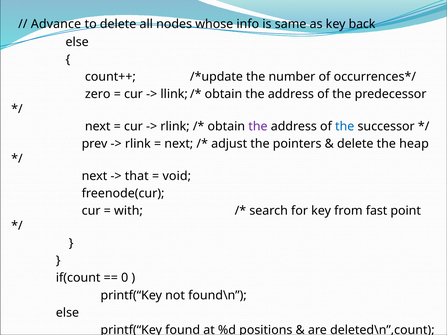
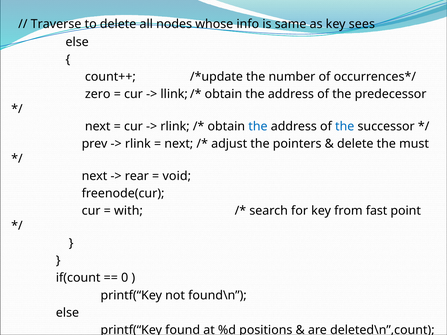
Advance: Advance -> Traverse (56, 24)
back: back -> sees (362, 24)
the colour: purple -> blue (258, 127)
heap: heap -> must (414, 144)
that: that -> rear (137, 176)
